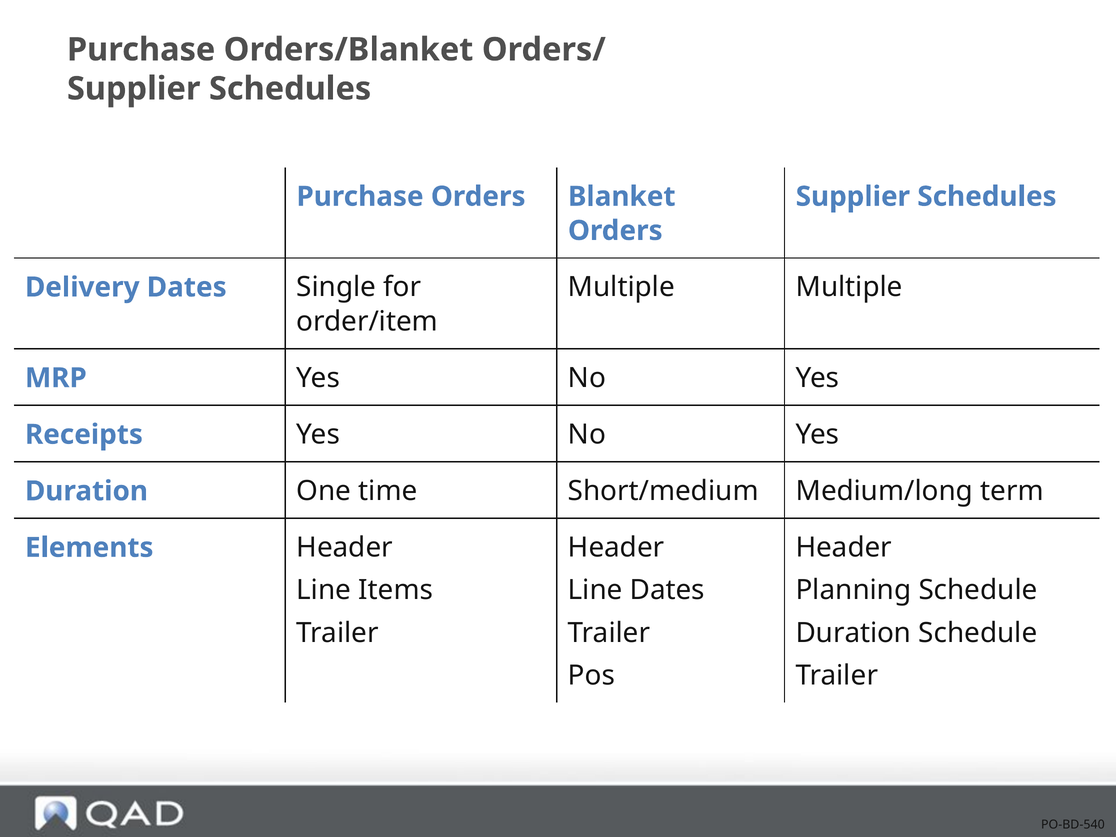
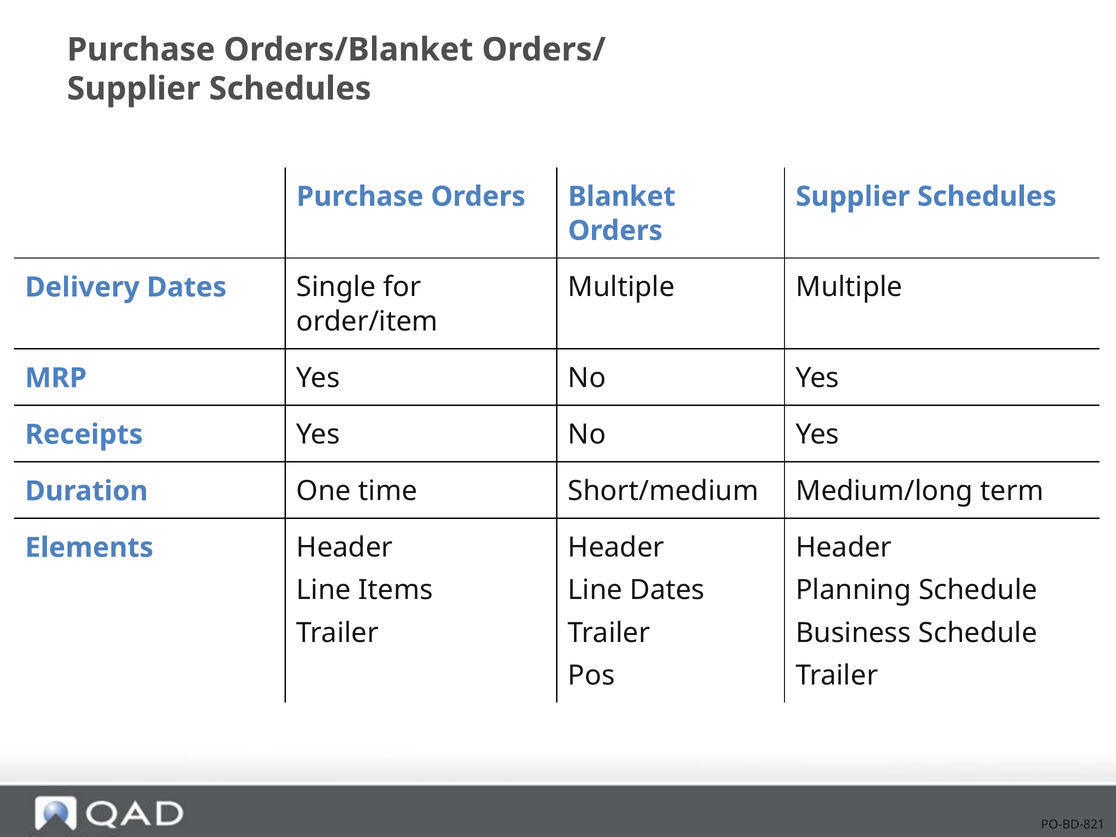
Duration: Duration -> Business (853, 633)
PO-BD-540: PO-BD-540 -> PO-BD-821 (1073, 825)
